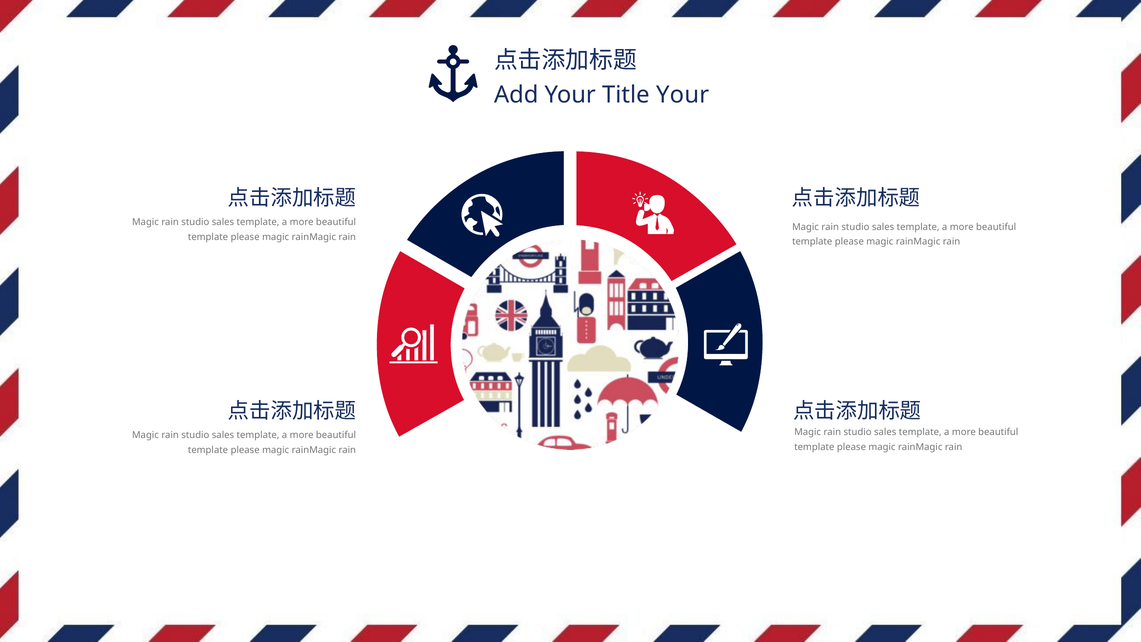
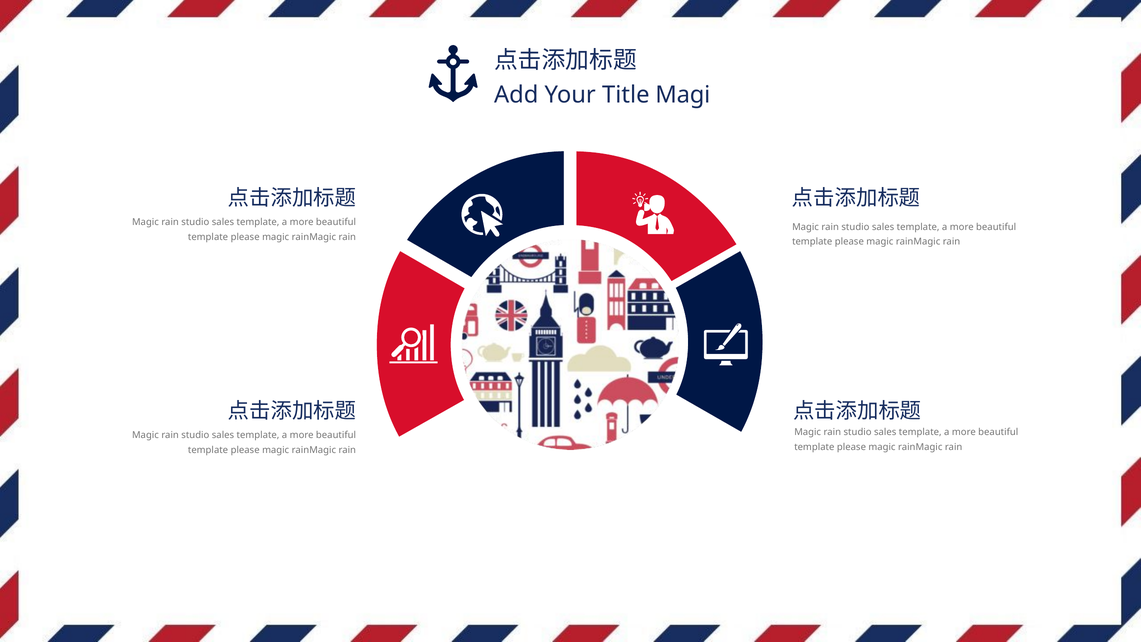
Title Your: Your -> Magi (683, 95)
